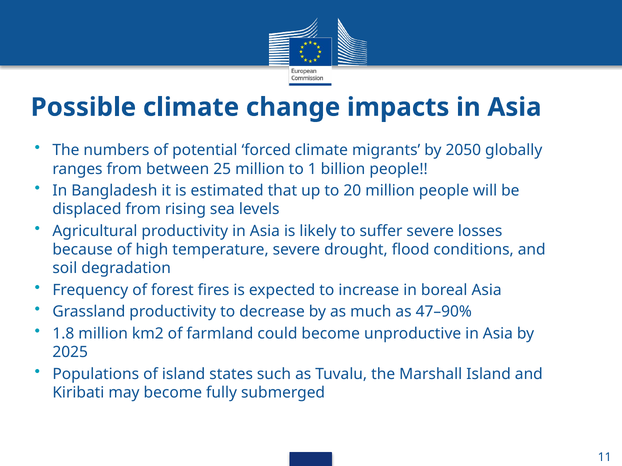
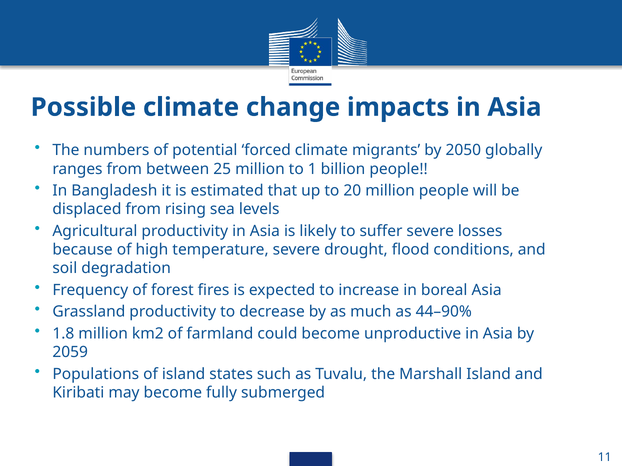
47–90%: 47–90% -> 44–90% (444, 312)
2025: 2025 -> 2059 (70, 353)
